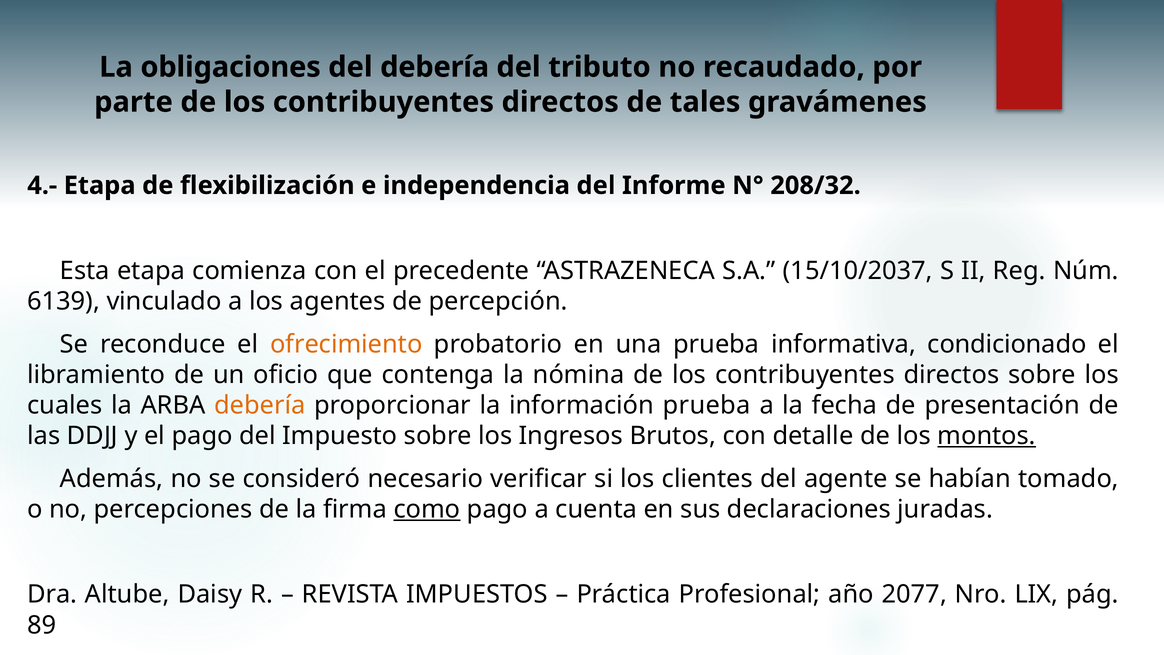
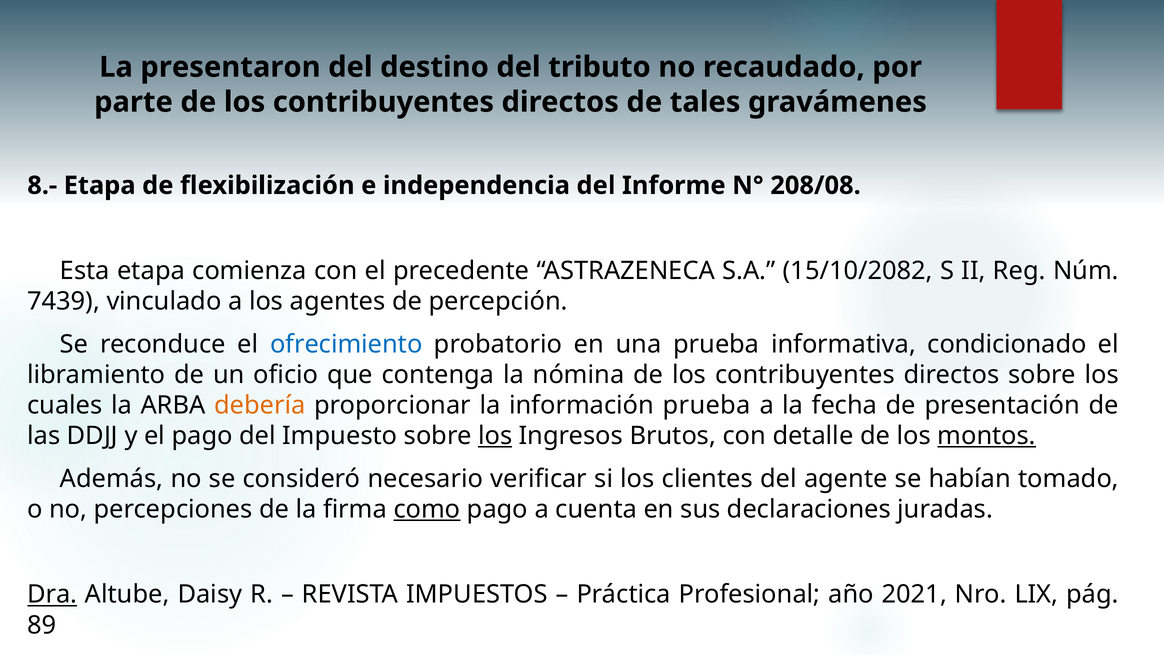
obligaciones: obligaciones -> presentaron (230, 67)
del debería: debería -> destino (434, 67)
4.-: 4.- -> 8.- (42, 185)
208/32: 208/32 -> 208/08 (816, 185)
15/10/2037: 15/10/2037 -> 15/10/2082 (858, 271)
6139: 6139 -> 7439 (64, 301)
ofrecimiento colour: orange -> blue (346, 344)
los underline: none -> present (495, 436)
Dra underline: none -> present (52, 594)
2077: 2077 -> 2021 (914, 594)
